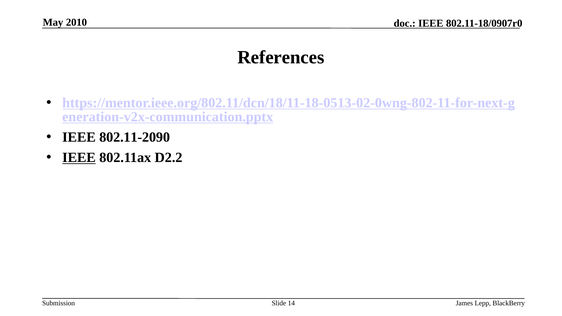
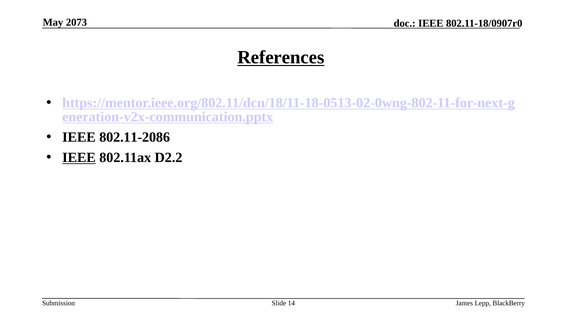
2010: 2010 -> 2073 (76, 22)
References underline: none -> present (281, 57)
802.11-2090: 802.11-2090 -> 802.11-2086 (135, 137)
